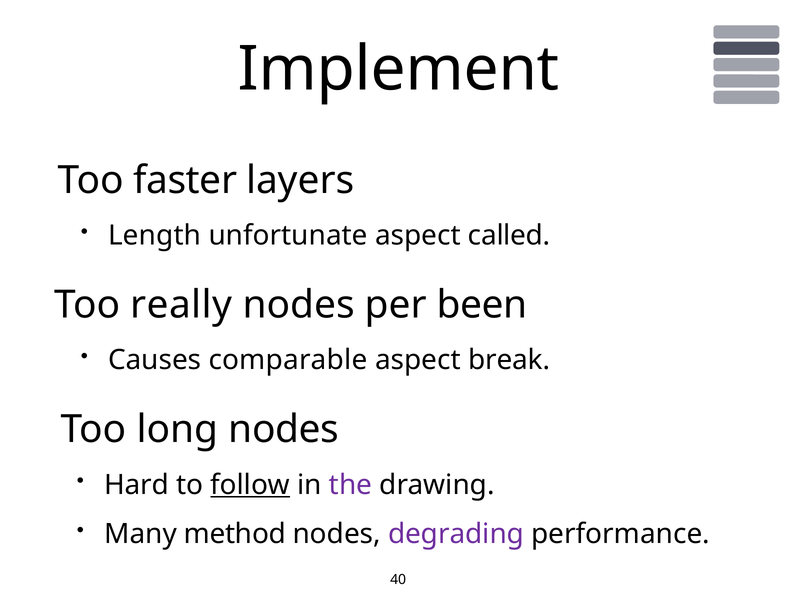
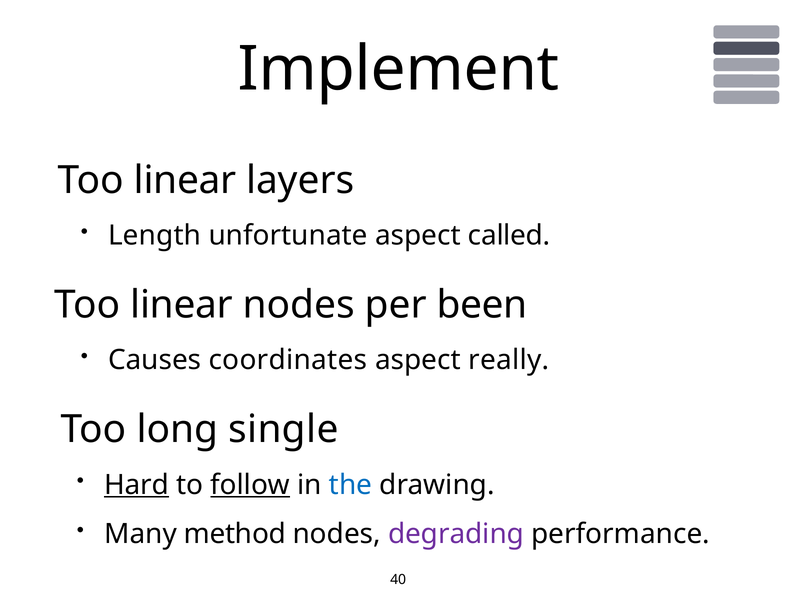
faster: faster -> linear (185, 180)
really: really -> linear (182, 305)
comparable: comparable -> coordinates (288, 360)
break: break -> really (509, 360)
long nodes: nodes -> single (283, 429)
Hard underline: none -> present (137, 485)
the colour: purple -> blue (351, 485)
